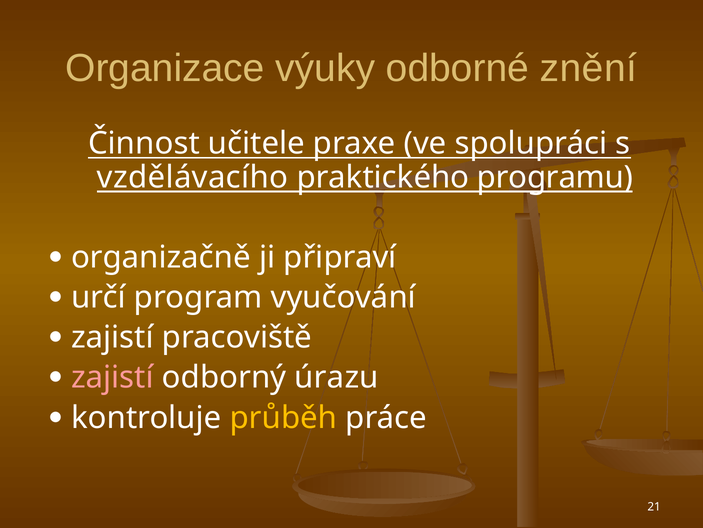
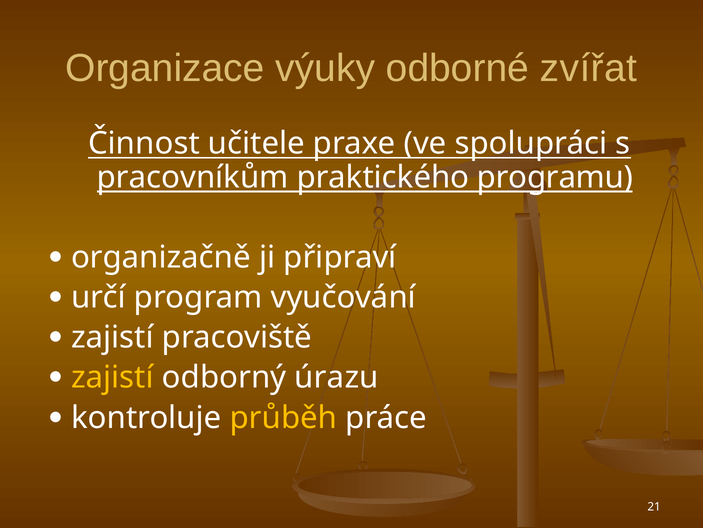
znění: znění -> zvířat (588, 68)
vzdělávacího: vzdělávacího -> pracovníkům (193, 177)
zajistí colour: pink -> yellow (112, 377)
